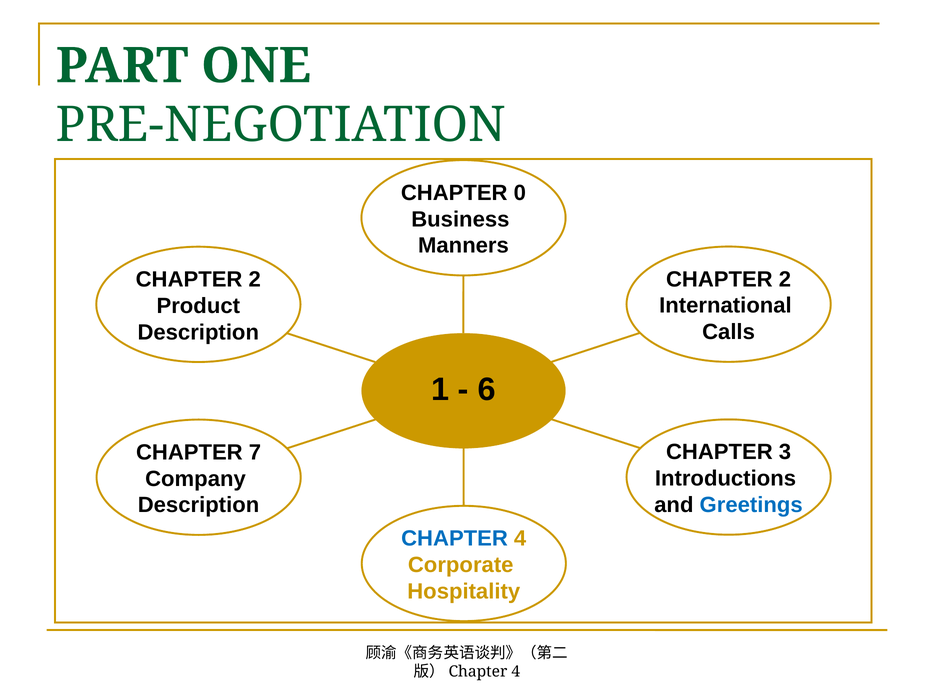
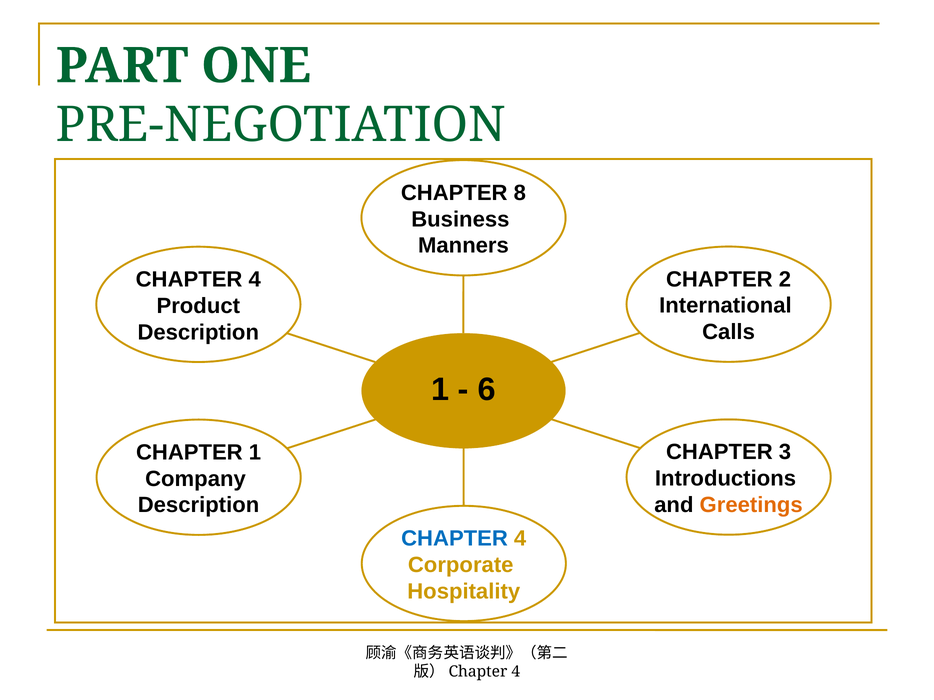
0: 0 -> 8 (520, 193)
2: 2 -> 4 (255, 280)
CHAPTER 7: 7 -> 1 (255, 453)
Greetings colour: blue -> orange (751, 505)
